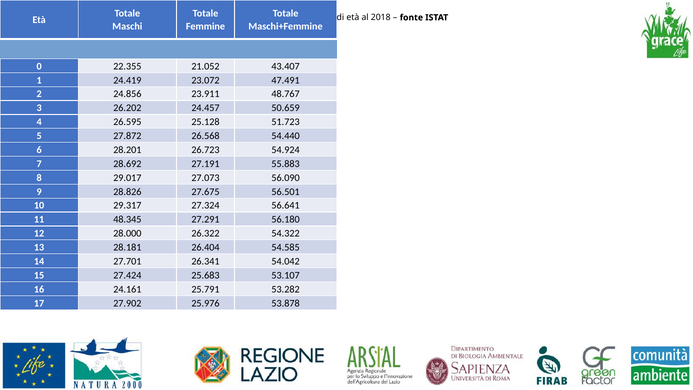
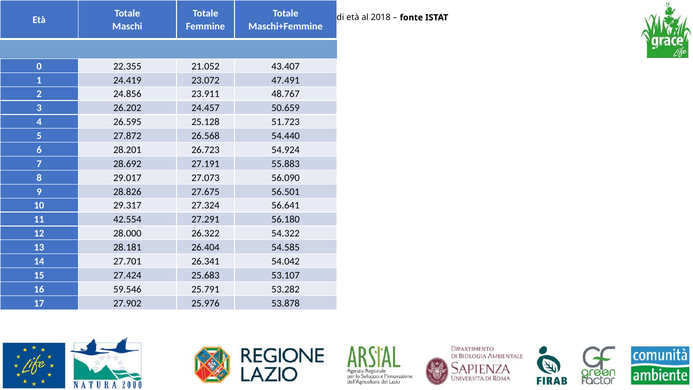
48.345: 48.345 -> 42.554 (127, 219)
24.161: 24.161 -> 59.546 (127, 289)
